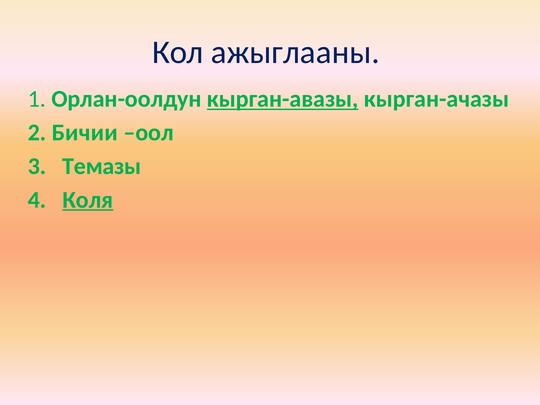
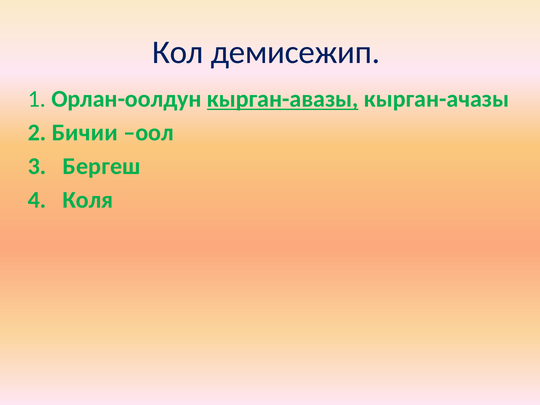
ажыглааны: ажыглааны -> демисежип (295, 52)
Темазы: Темазы -> Бергеш (102, 166)
Коля underline: present -> none (88, 200)
